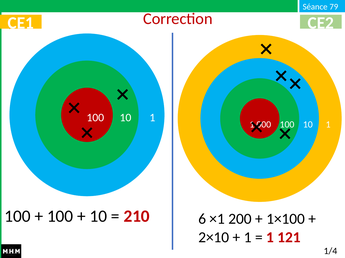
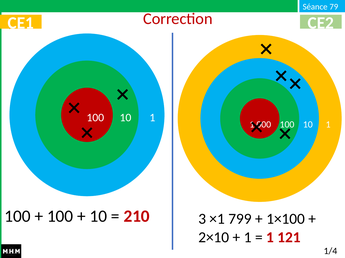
6: 6 -> 3 (202, 220)
200: 200 -> 799 (240, 220)
